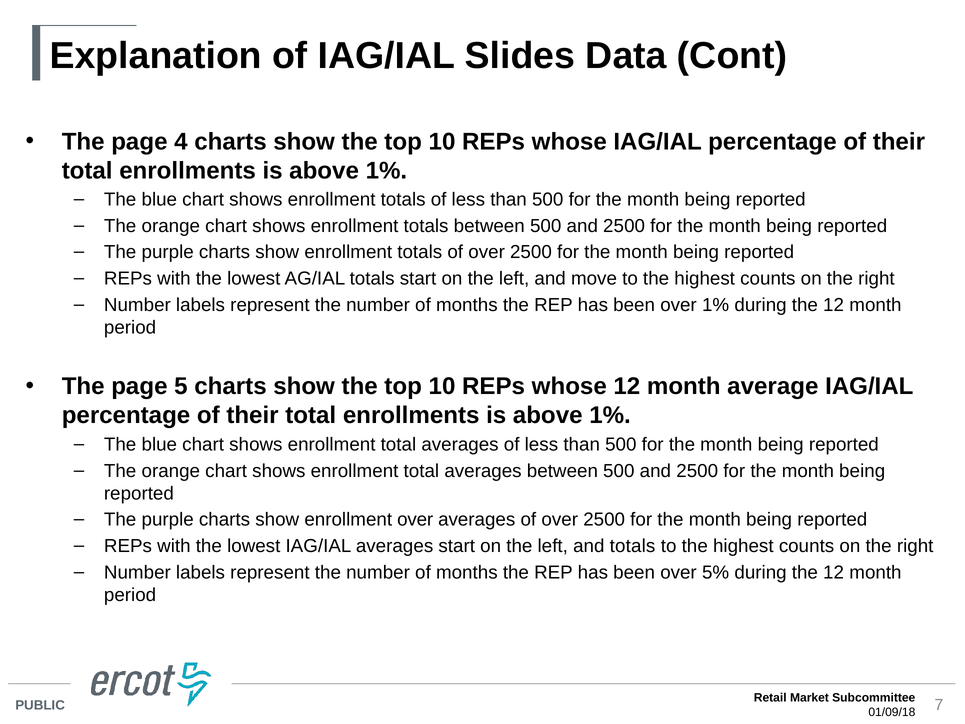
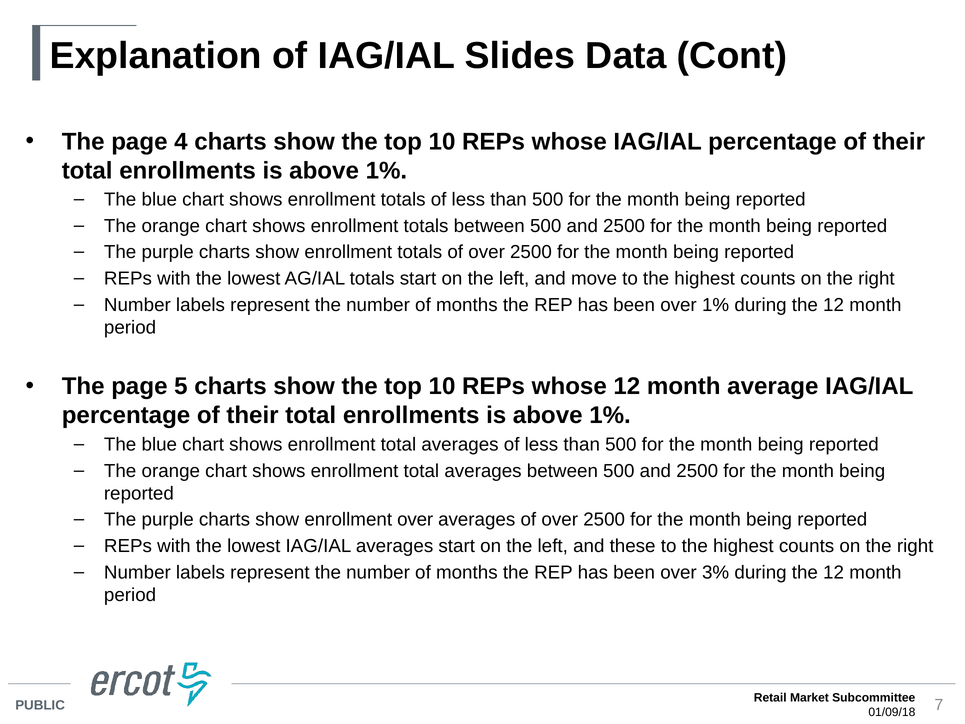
and totals: totals -> these (633, 546)
5%: 5% -> 3% (716, 572)
